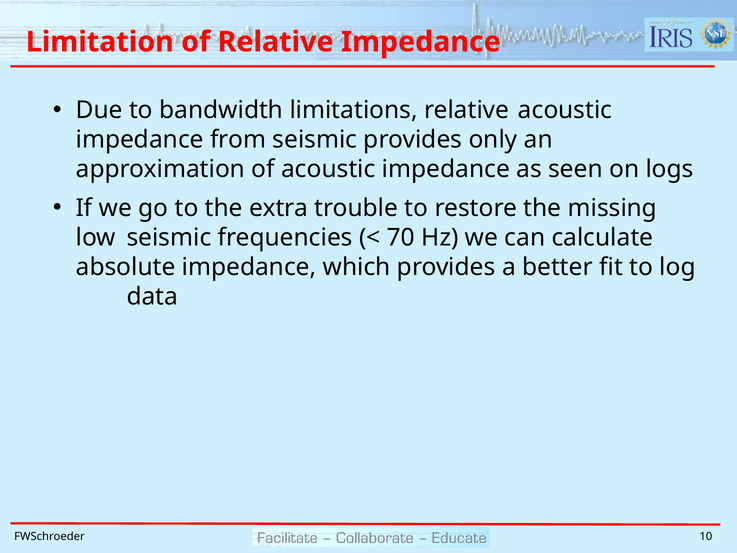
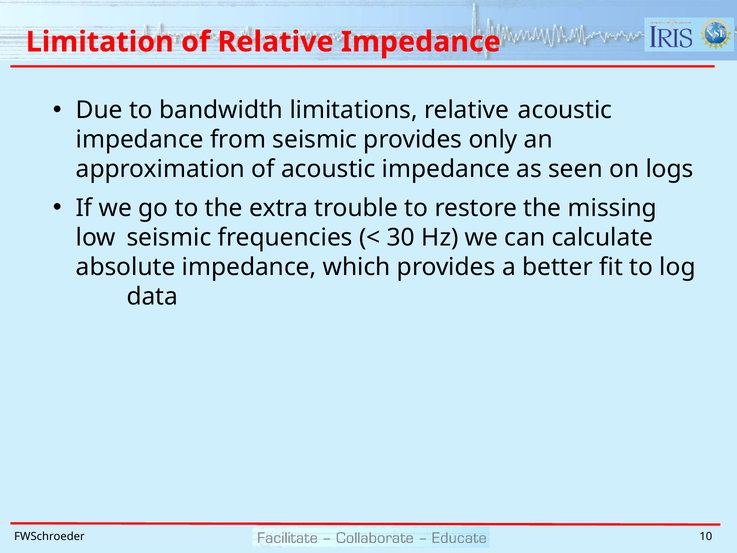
70: 70 -> 30 (401, 237)
